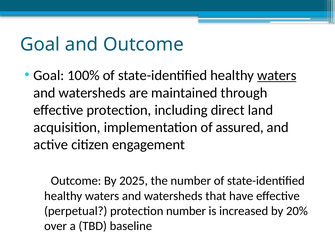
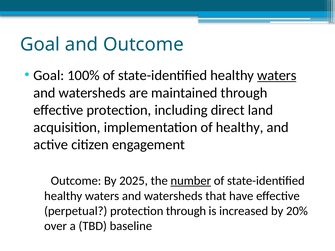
of assured: assured -> healthy (240, 127)
number underline: none -> present (191, 181)
protection number: number -> through (186, 211)
